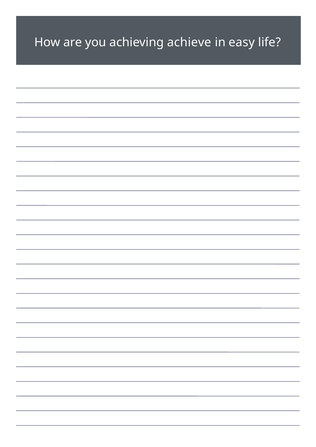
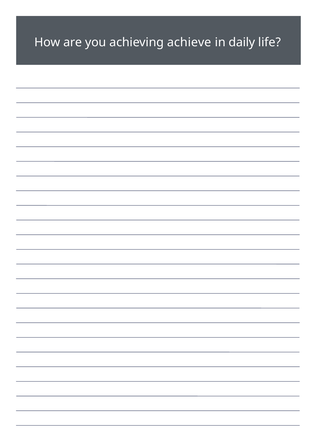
easy: easy -> daily (242, 42)
